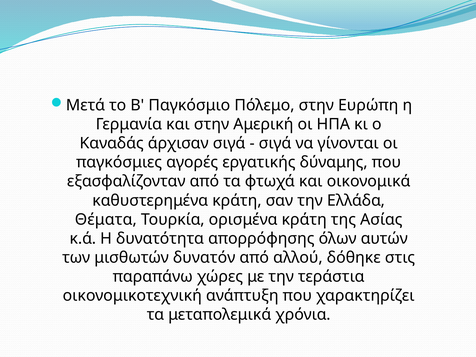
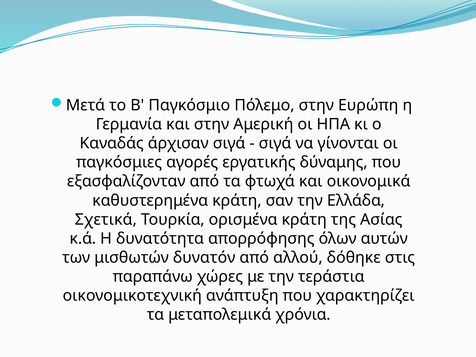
Θέματα: Θέματα -> Σχετικά (106, 219)
